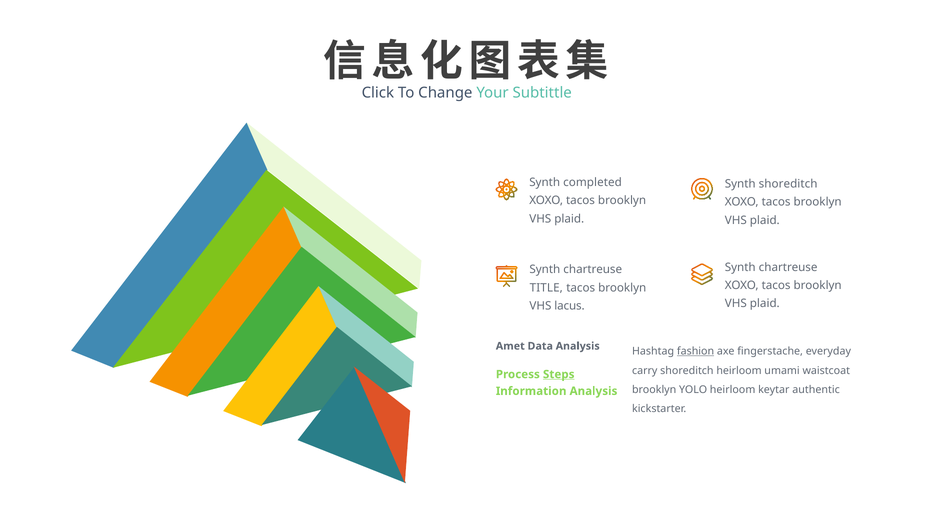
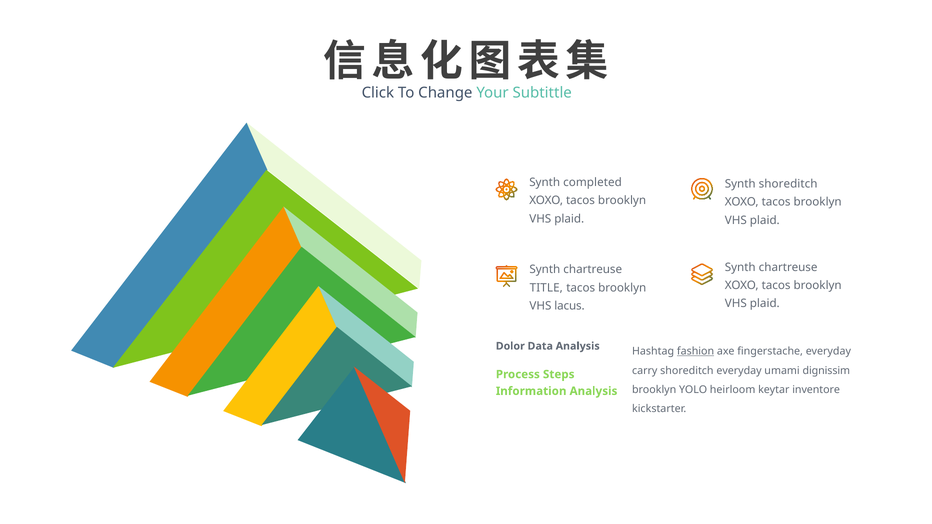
Amet: Amet -> Dolor (510, 346)
shoreditch heirloom: heirloom -> everyday (739, 371)
waistcoat: waistcoat -> dignissim (826, 371)
Steps underline: present -> none (559, 375)
authentic: authentic -> inventore (816, 390)
